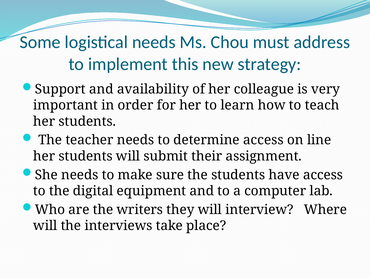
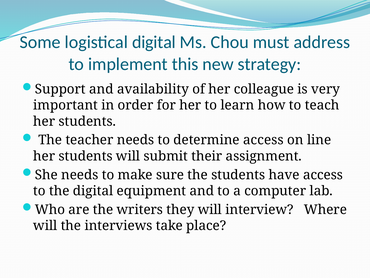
logistical needs: needs -> digital (154, 42)
